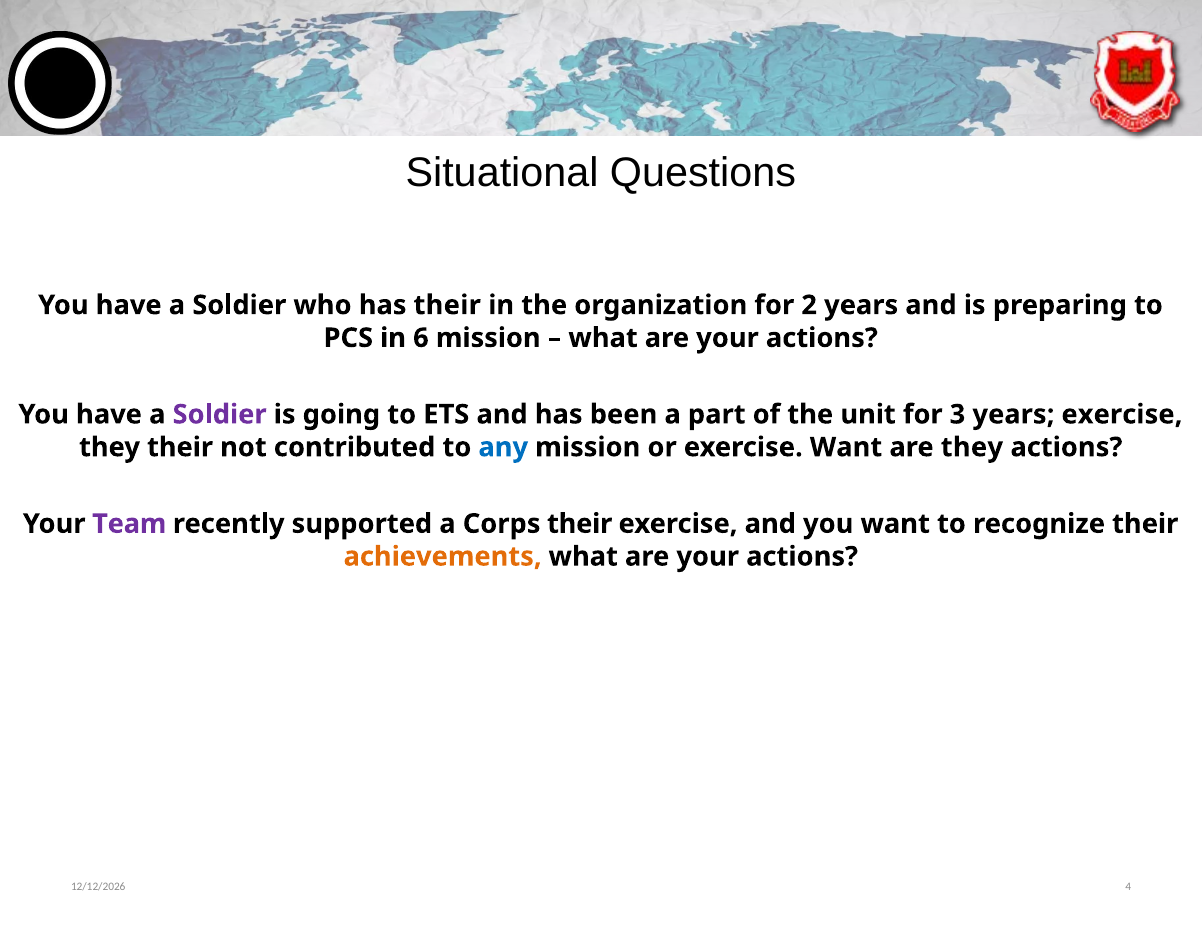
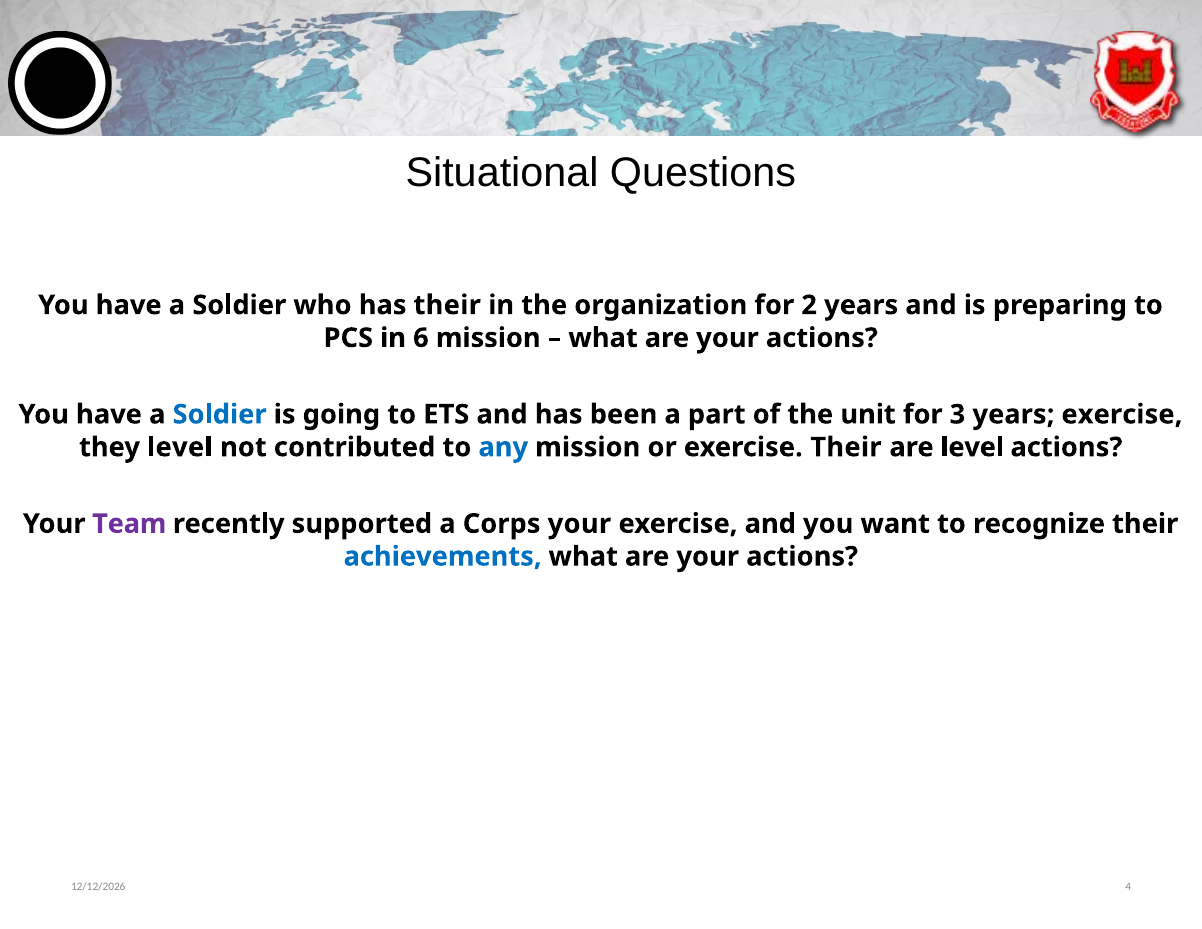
Soldier colour: purple -> blue (220, 414)
they their: their -> level (180, 447)
exercise Want: Want -> Their (846, 447)
are they: they -> level (972, 447)
Corps their: their -> your (579, 524)
achievements colour: orange -> blue (443, 556)
